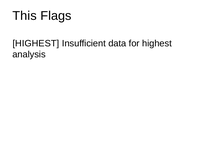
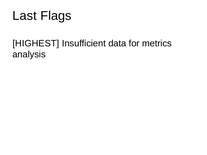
This: This -> Last (25, 16)
for highest: highest -> metrics (157, 43)
